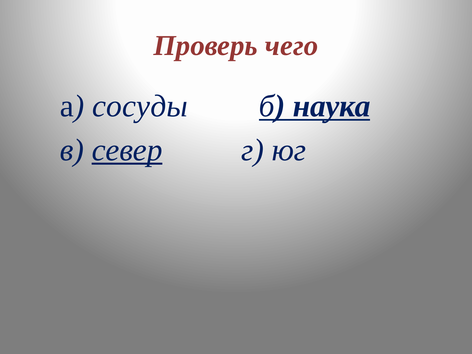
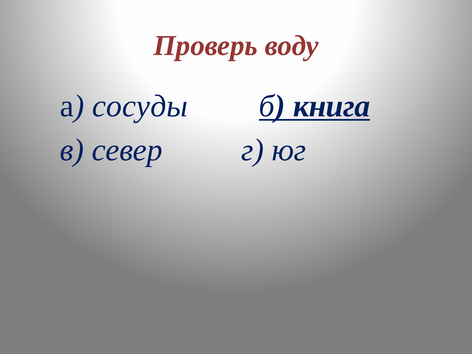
чего: чего -> воду (292, 46)
наука: наука -> книга (332, 106)
север underline: present -> none (127, 150)
